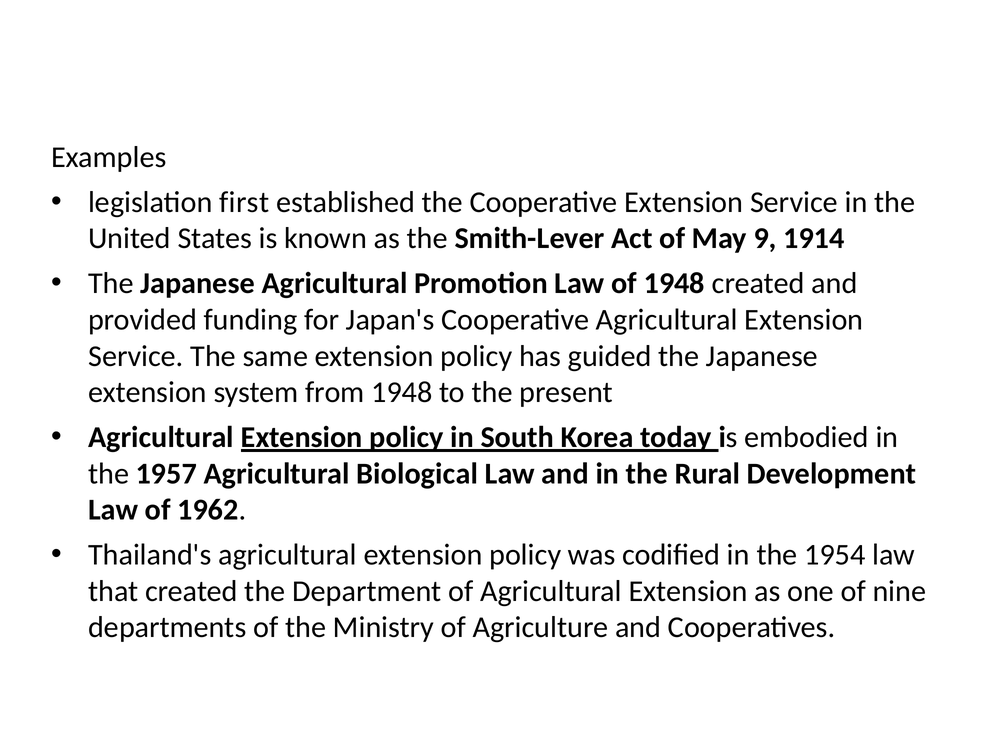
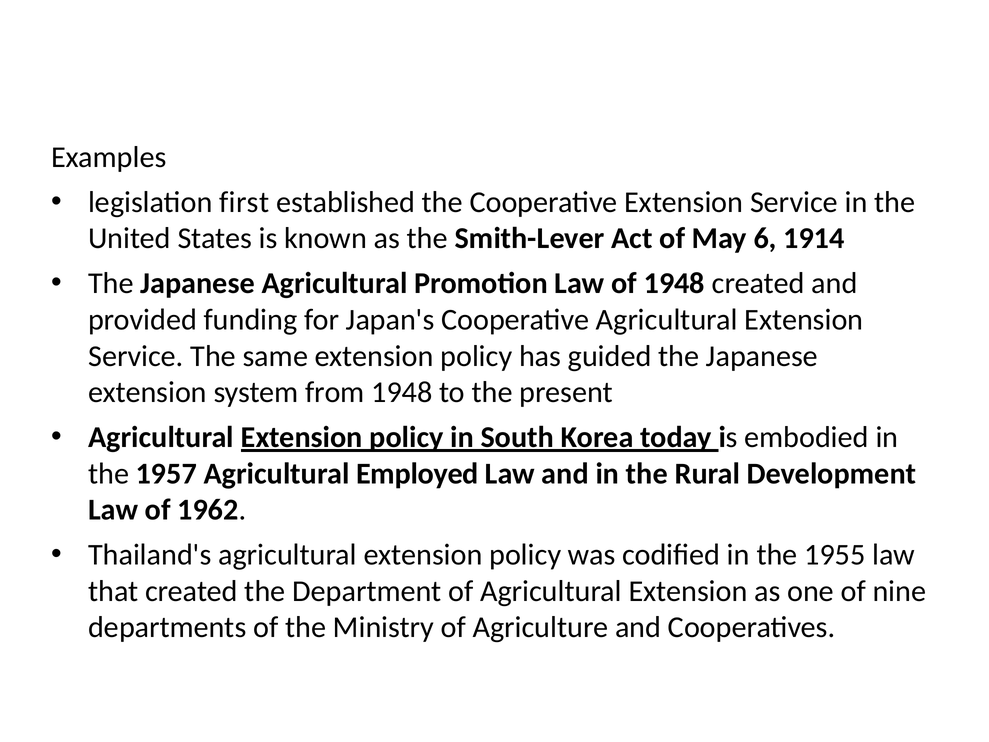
9: 9 -> 6 (765, 238)
Biological: Biological -> Employed (417, 473)
1954: 1954 -> 1955 (835, 555)
